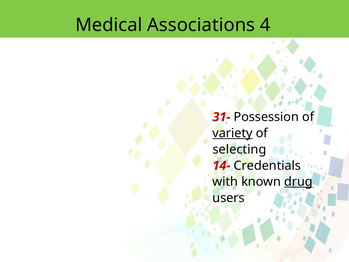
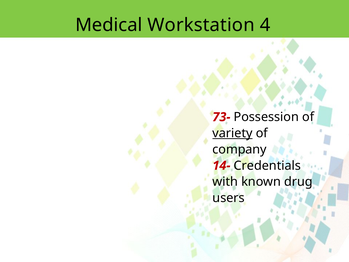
Associations: Associations -> Workstation (201, 25)
31-: 31- -> 73- (221, 117)
selecting: selecting -> company (240, 149)
drug underline: present -> none (298, 182)
